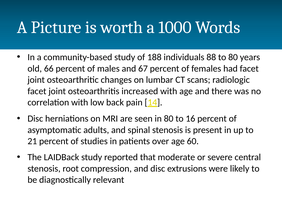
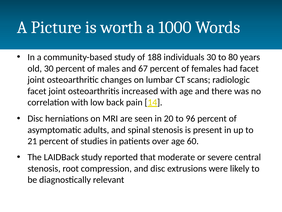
individuals 88: 88 -> 30 (211, 57)
old 66: 66 -> 30 (49, 68)
in 80: 80 -> 20 (169, 118)
16: 16 -> 96 (190, 118)
